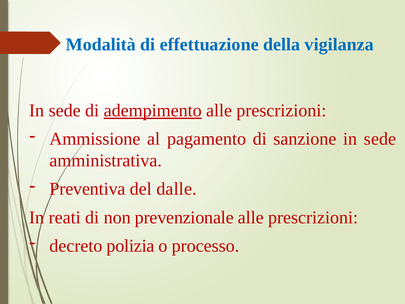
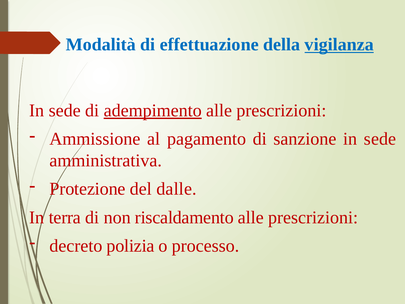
vigilanza underline: none -> present (339, 45)
Preventiva: Preventiva -> Protezione (88, 189)
reati: reati -> terra (65, 217)
prevenzionale: prevenzionale -> riscaldamento (184, 217)
